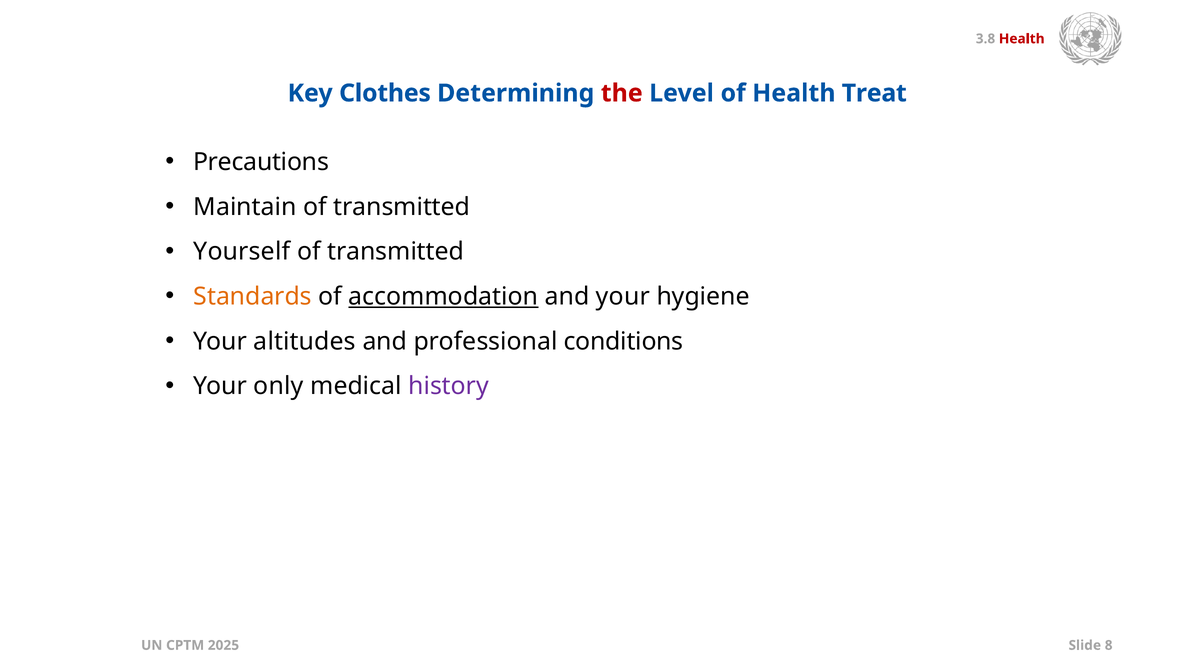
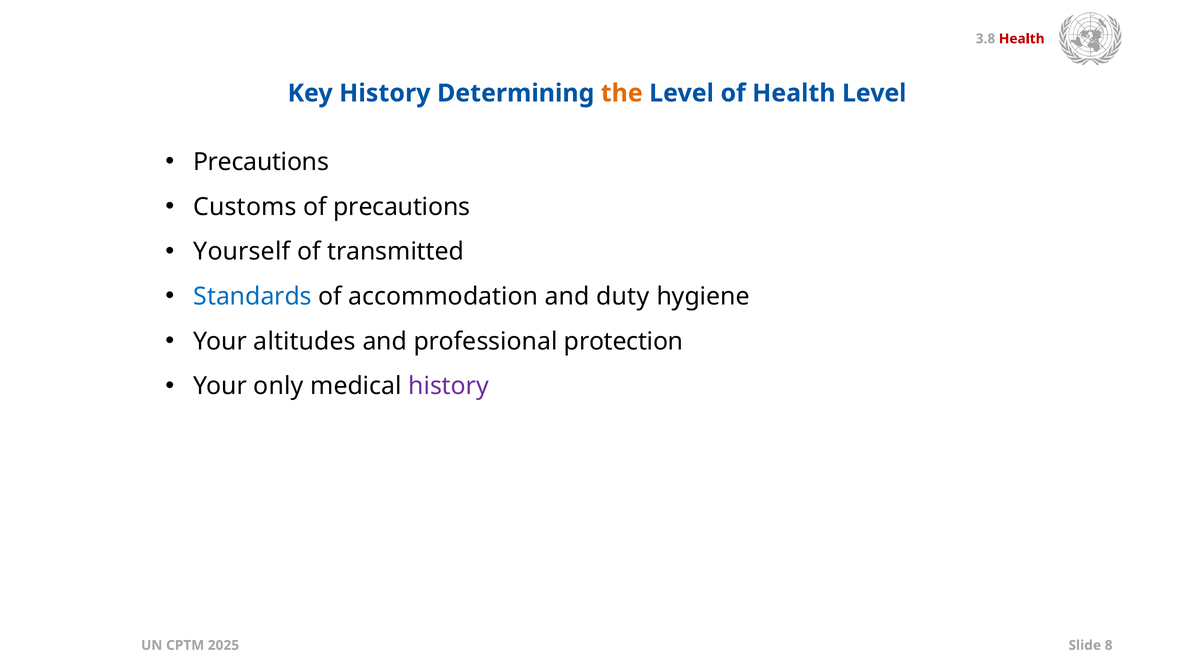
Key Clothes: Clothes -> History (385, 93)
the colour: red -> orange (622, 93)
Health Treat: Treat -> Level (874, 93)
Maintain: Maintain -> Customs (245, 207)
transmitted: transmitted -> precautions (402, 207)
Standards colour: orange -> blue (253, 296)
accommodation underline: present -> none (443, 296)
and your: your -> duty (623, 296)
conditions: conditions -> protection (624, 341)
